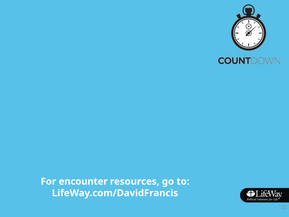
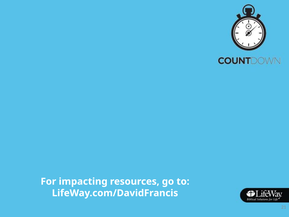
encounter: encounter -> impacting (83, 181)
